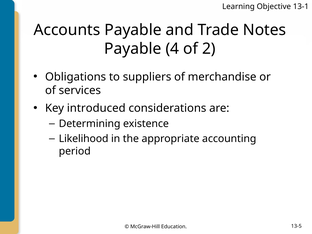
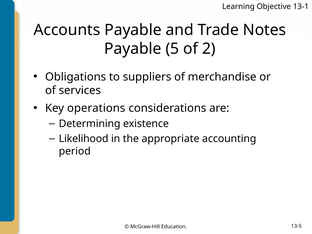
4: 4 -> 5 (172, 49)
introduced: introduced -> operations (96, 108)
